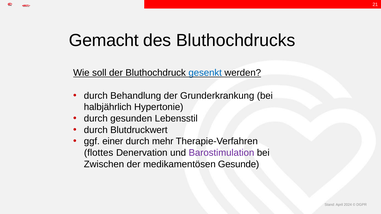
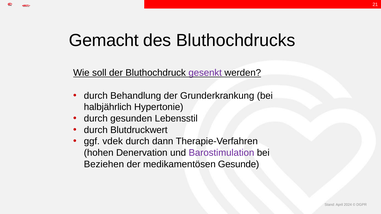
gesenkt colour: blue -> purple (205, 73)
einer: einer -> vdek (113, 142)
mehr: mehr -> dann (163, 142)
flottes: flottes -> hohen (99, 153)
Zwischen: Zwischen -> Beziehen (104, 164)
